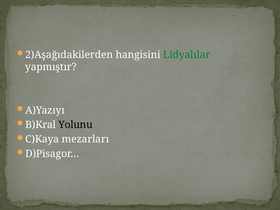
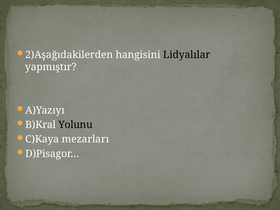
Lidyalılar colour: green -> black (187, 55)
